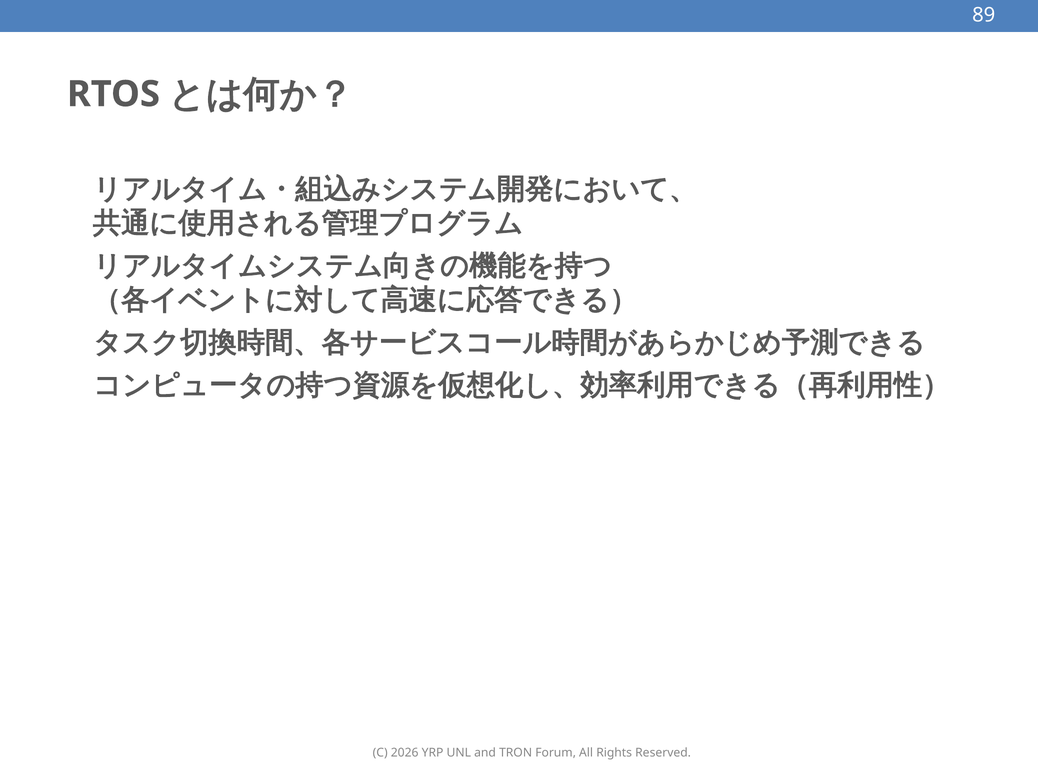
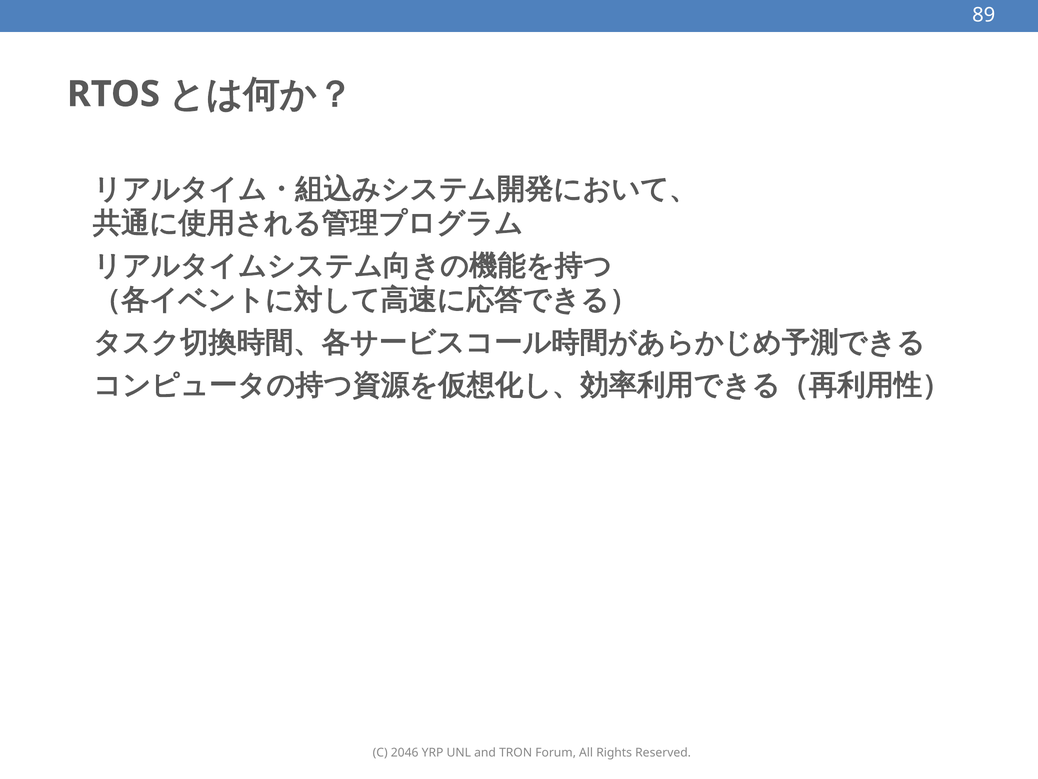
2026: 2026 -> 2046 (405, 752)
